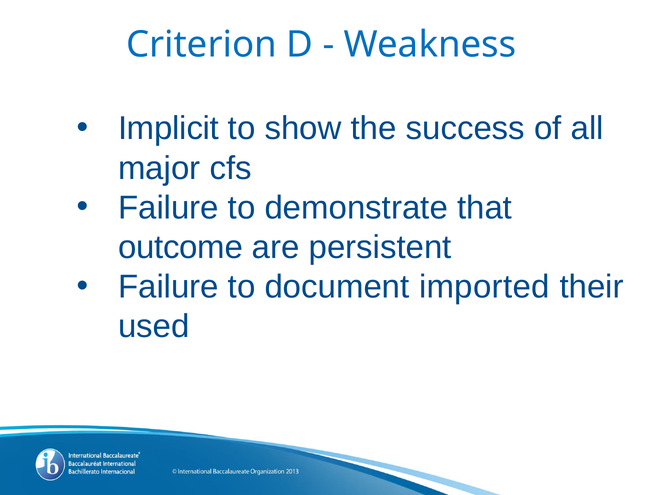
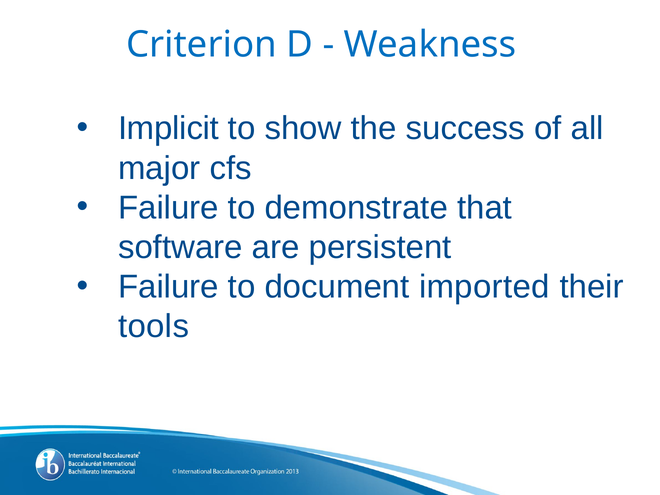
outcome: outcome -> software (180, 247)
used: used -> tools (154, 327)
